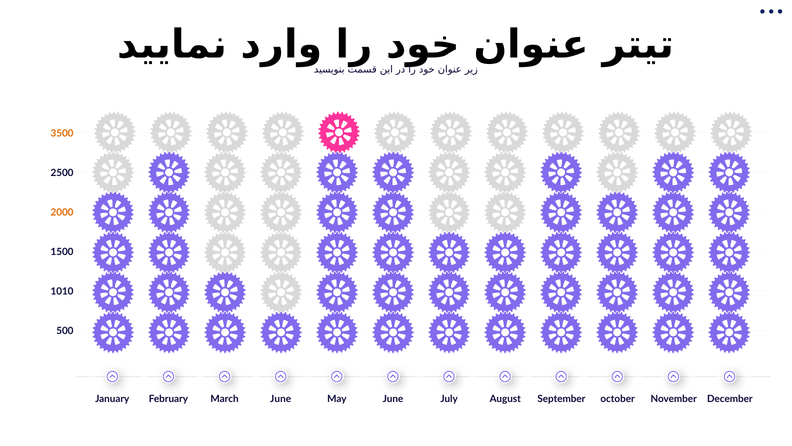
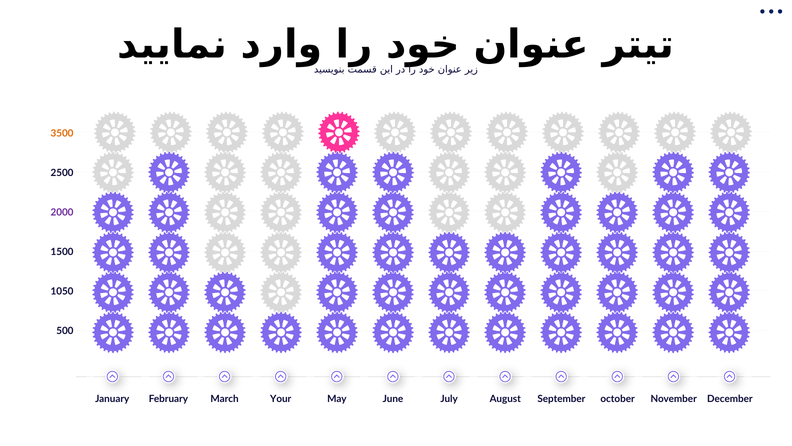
2000 colour: orange -> purple (62, 212)
1010: 1010 -> 1050 (62, 291)
March June: June -> Your (281, 398)
